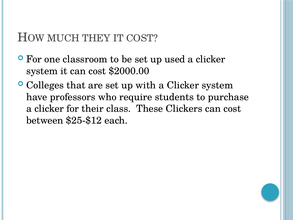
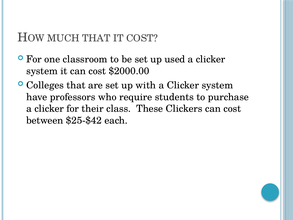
MUCH THEY: THEY -> THAT (96, 38)
$25-$12: $25-$12 -> $25-$42 (84, 120)
